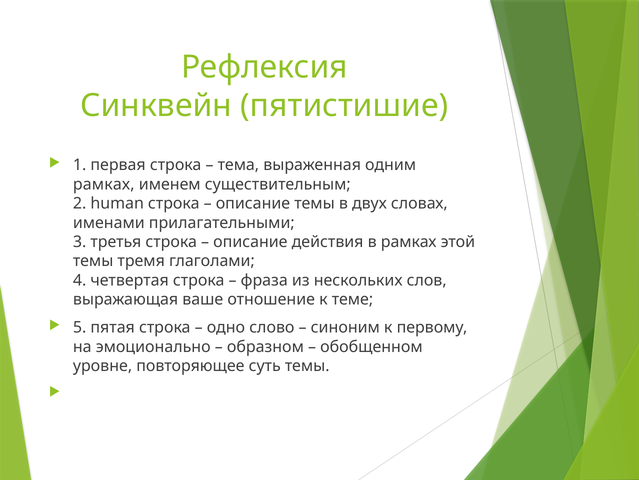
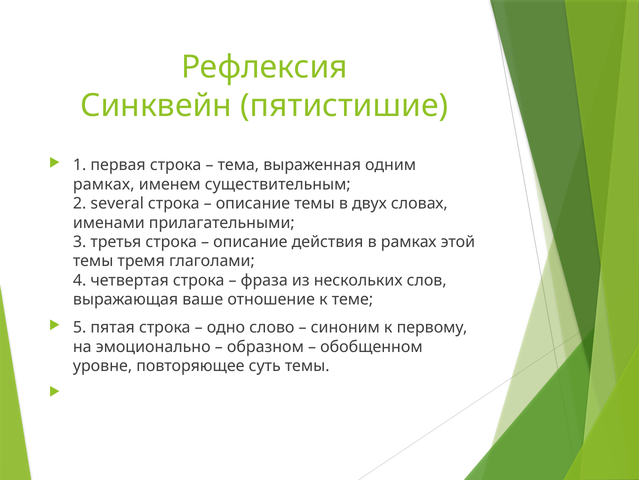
human: human -> several (117, 203)
